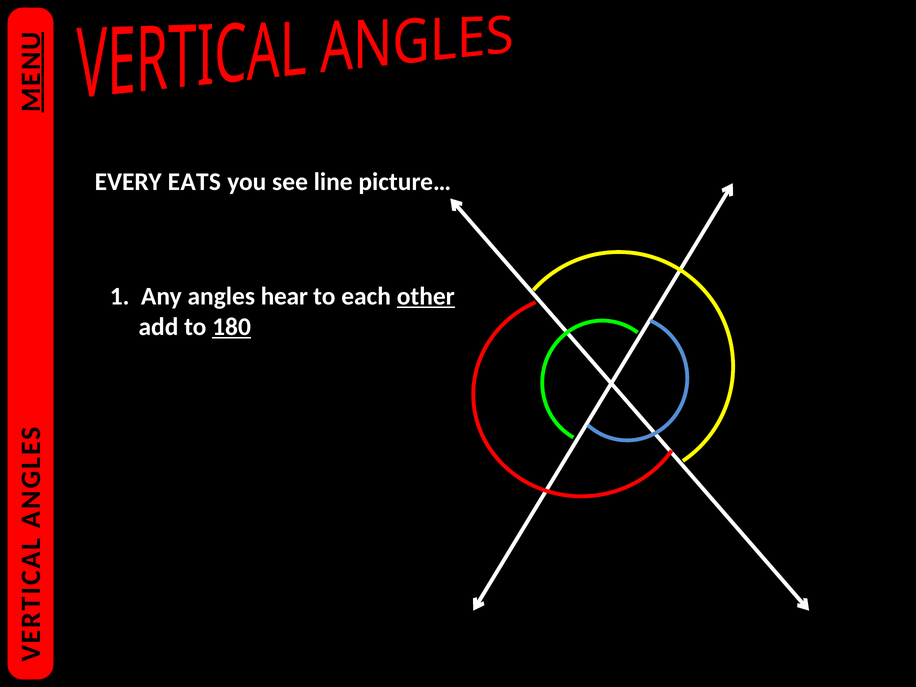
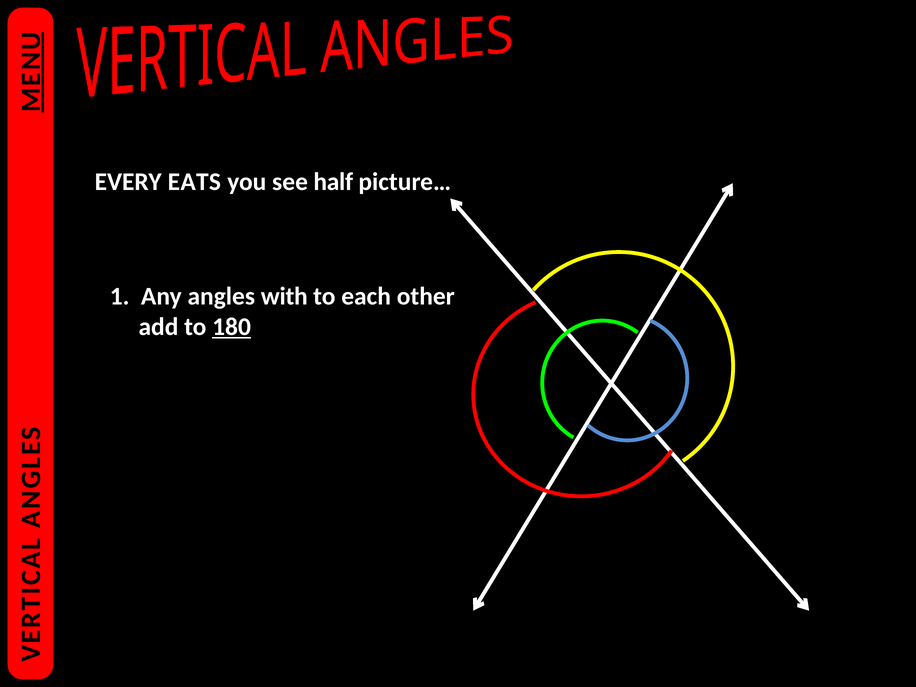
line: line -> half (333, 182)
hear: hear -> with (284, 296)
other underline: present -> none (426, 296)
